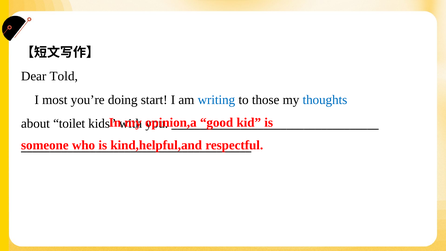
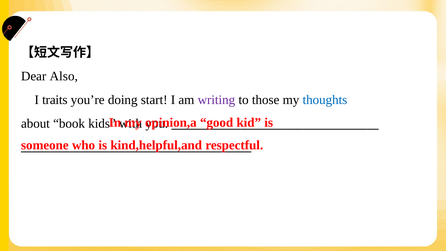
Told: Told -> Also (64, 76)
most: most -> traits (55, 100)
writing colour: blue -> purple (216, 100)
toilet: toilet -> book (69, 123)
